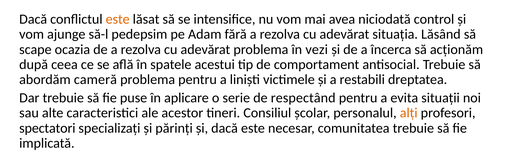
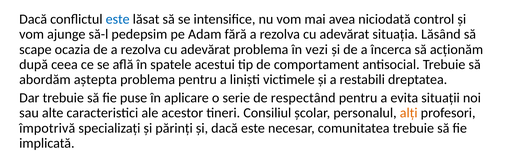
este colour: orange -> blue (118, 19)
cameră: cameră -> aștepta (95, 80)
spectatori: spectatori -> împotrivă (47, 128)
